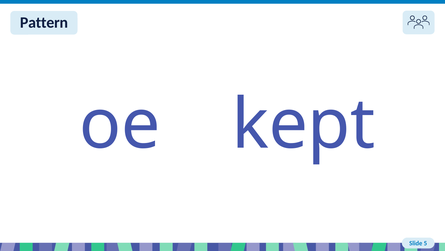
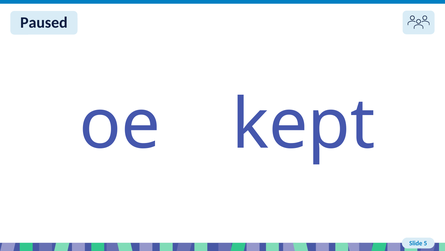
Pattern: Pattern -> Paused (44, 23)
